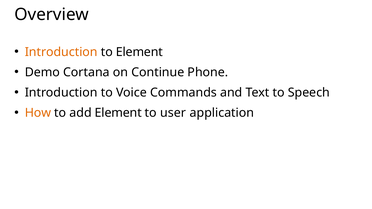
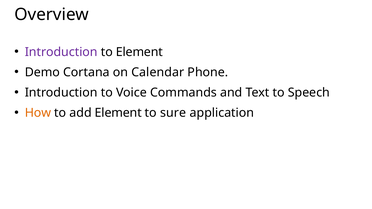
Introduction colour: orange -> purple (61, 52)
Continue: Continue -> Calendar (158, 72)
user: user -> sure (173, 113)
